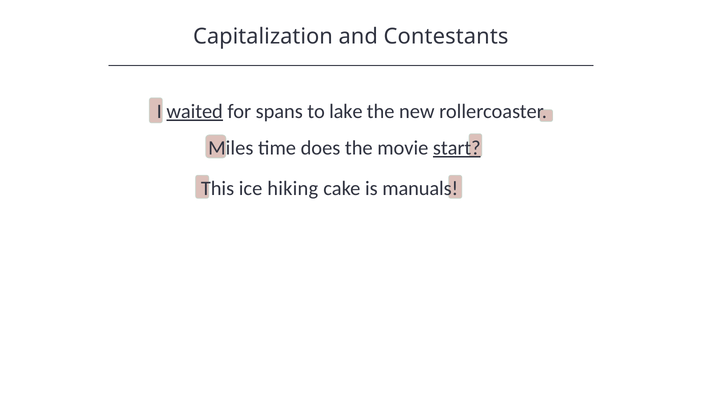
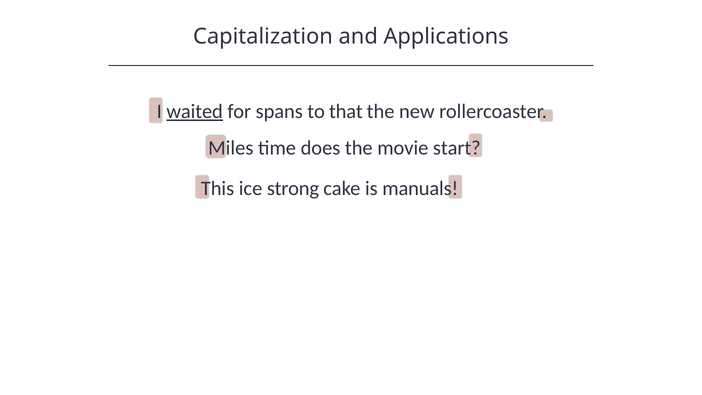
Contestants: Contestants -> Applications (446, 37)
lake: lake -> that (346, 111)
start underline: present -> none (457, 148)
hiking: hiking -> strong (293, 188)
